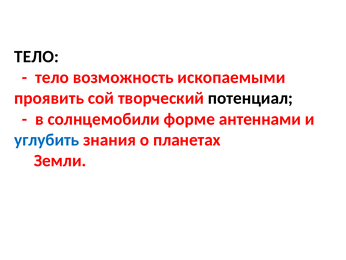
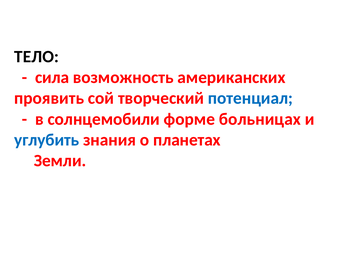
тело: тело -> сила (52, 77)
ископаемыми: ископаемыми -> американских (231, 77)
потенциал colour: black -> blue (250, 98)
антеннами: антеннами -> больницах (260, 119)
